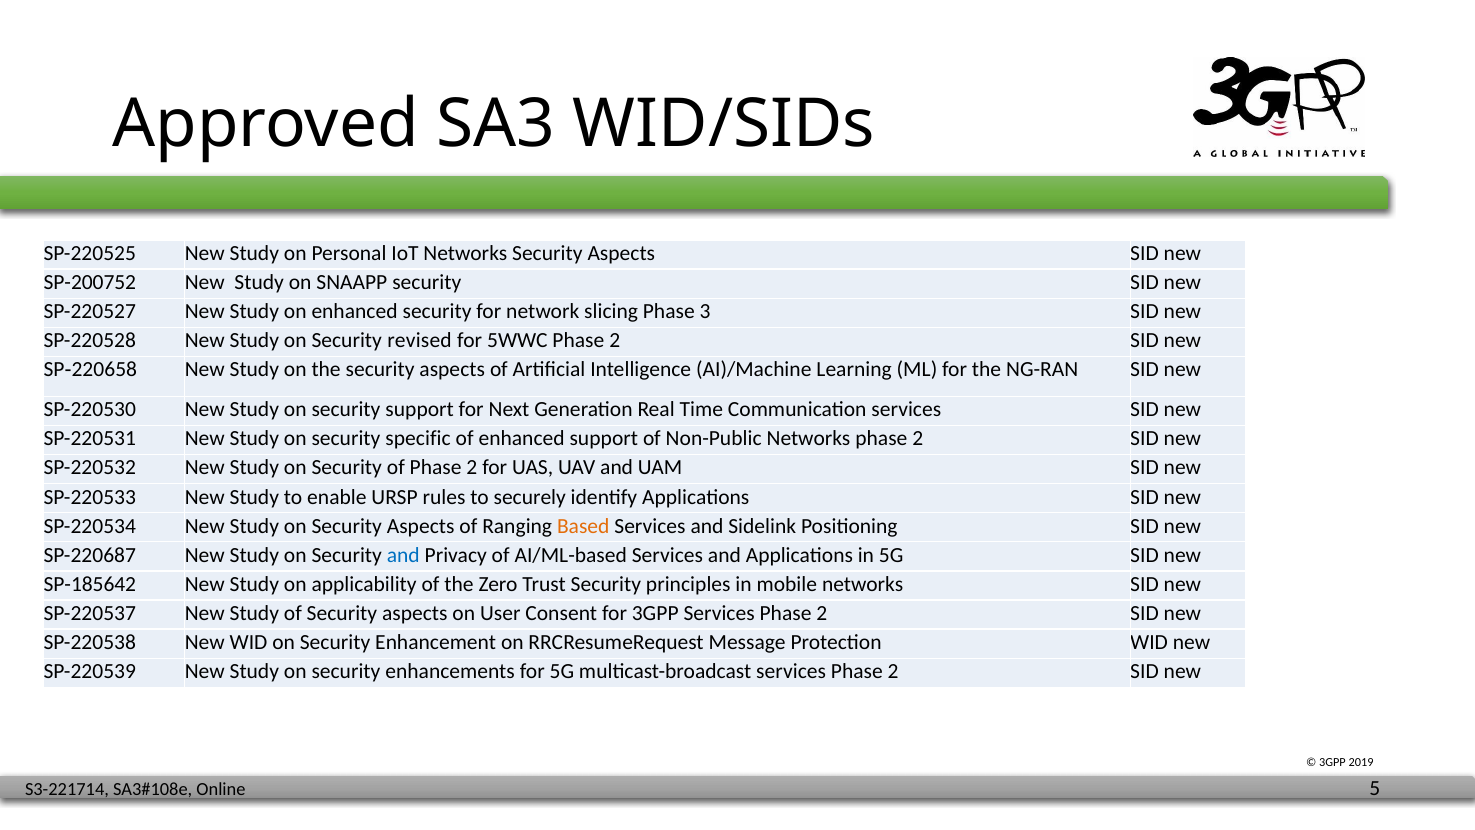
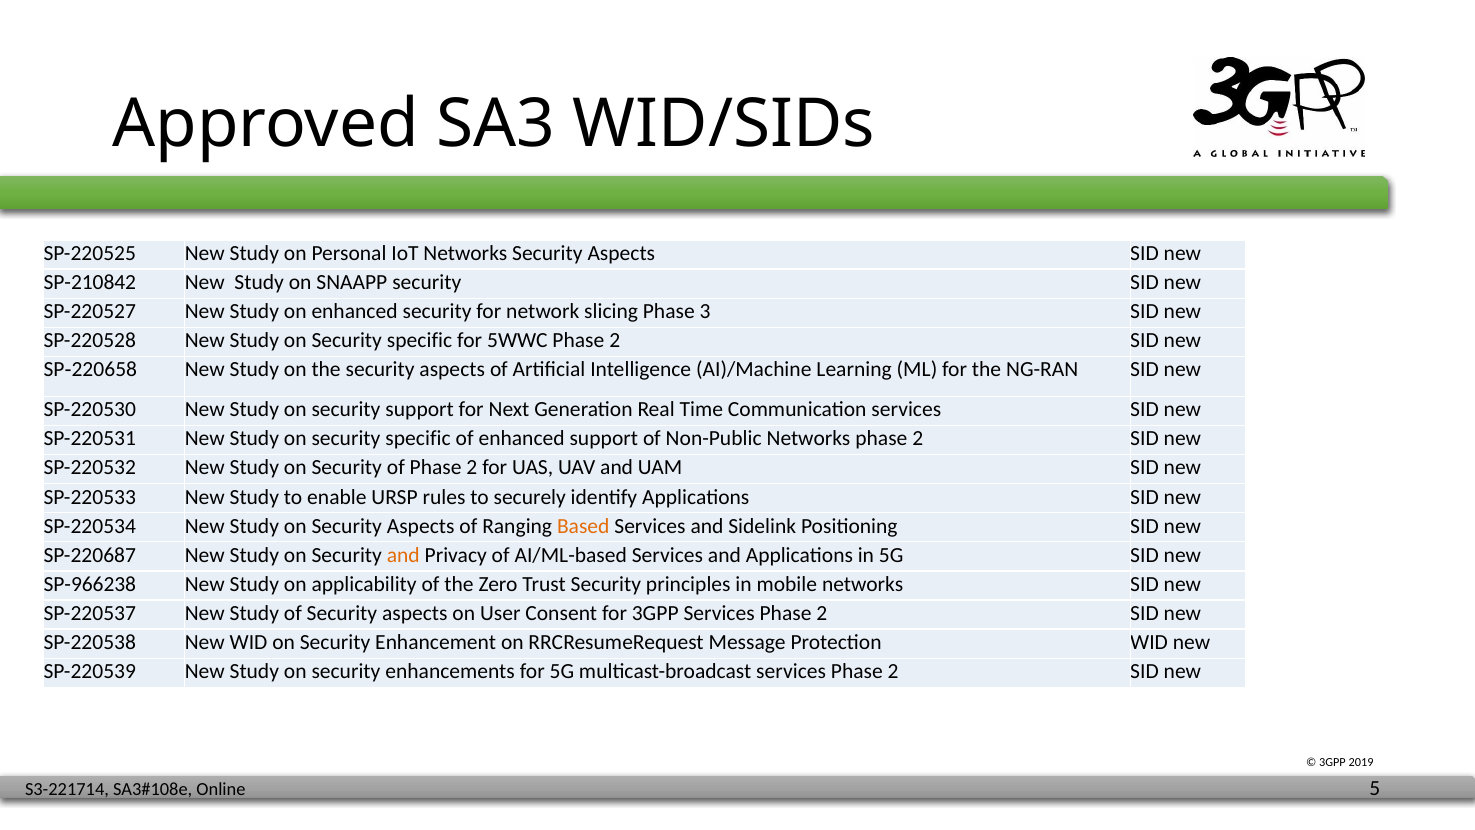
SP-200752: SP-200752 -> SP-210842 (90, 282)
revised: revised -> specific (420, 341)
and colour: blue -> orange (403, 555)
SP-185642: SP-185642 -> SP-966238 (90, 584)
